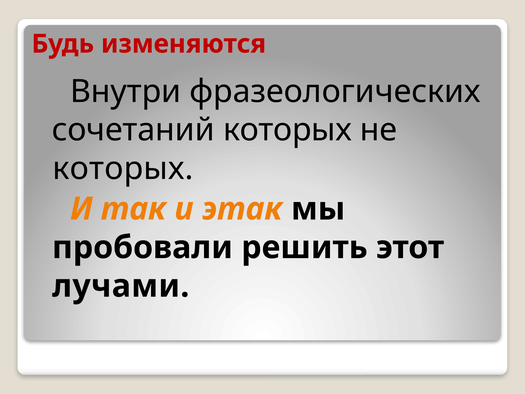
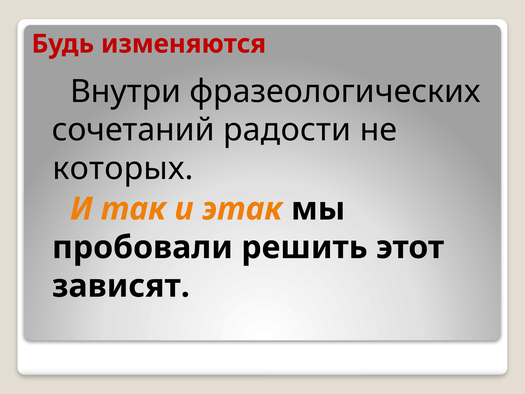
сочетаний которых: которых -> радости (287, 130)
лучами: лучами -> зависят (121, 286)
